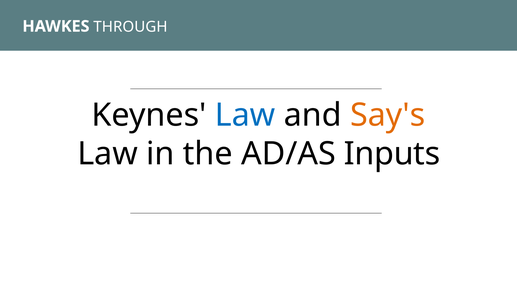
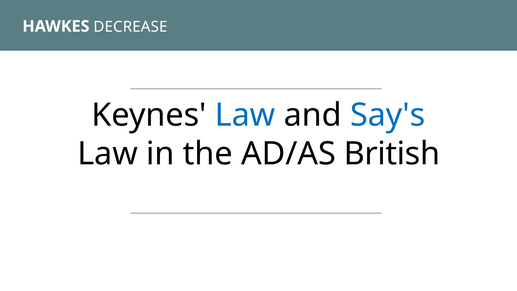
THROUGH: THROUGH -> DECREASE (130, 27)
Say's colour: orange -> blue (388, 115)
Inputs: Inputs -> British (392, 154)
